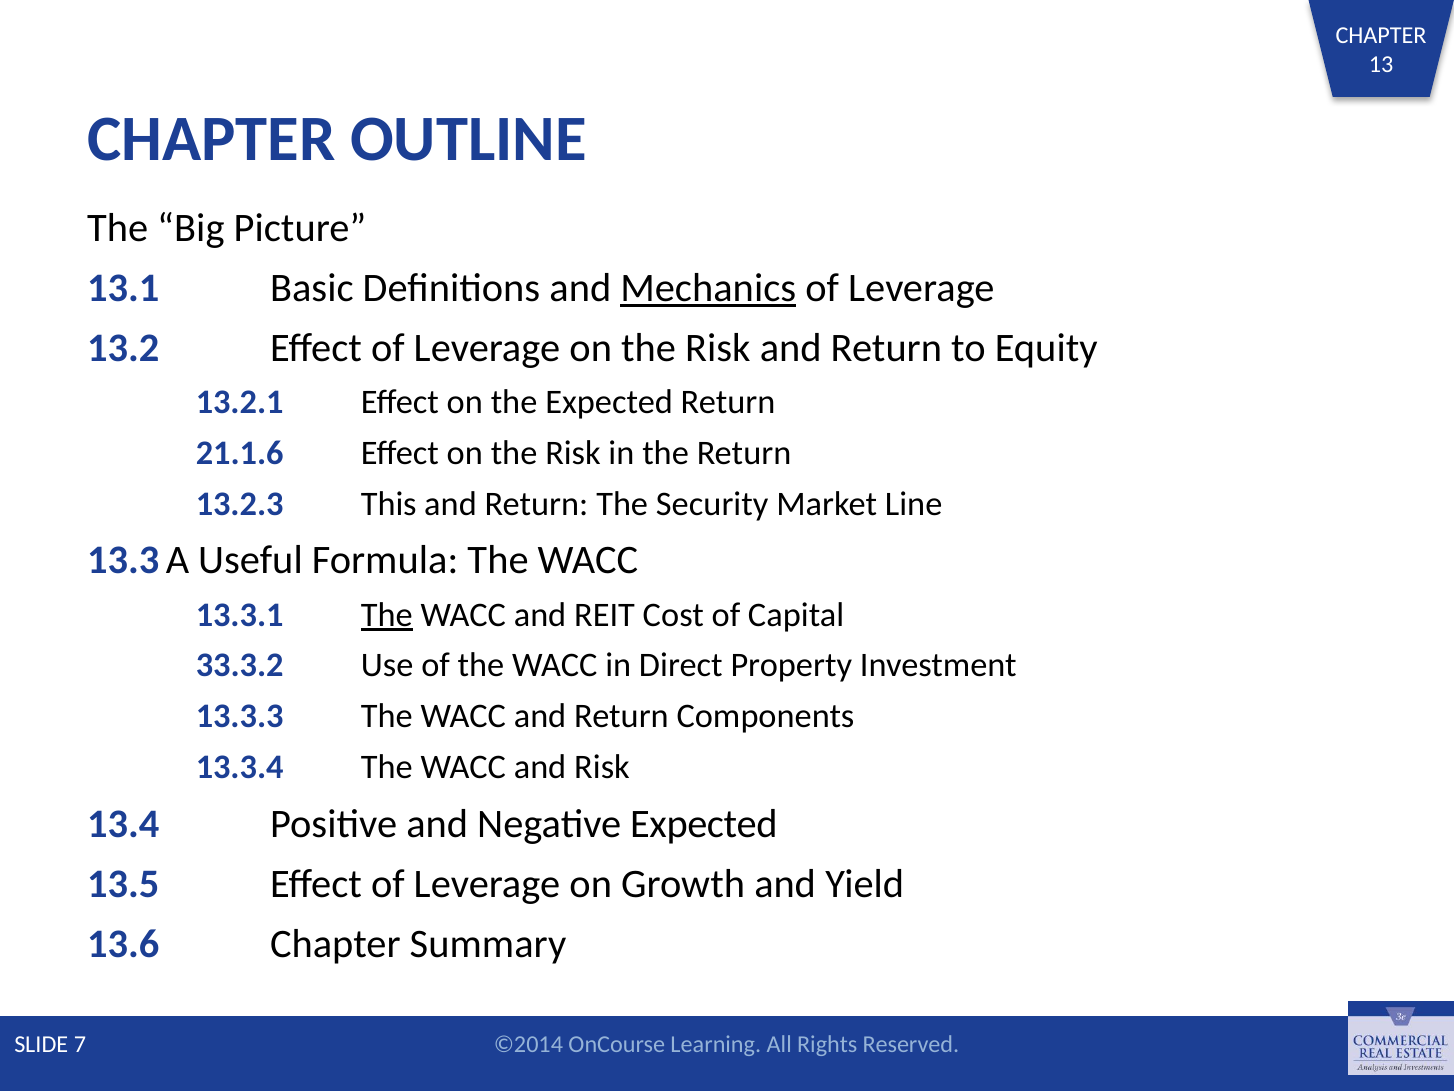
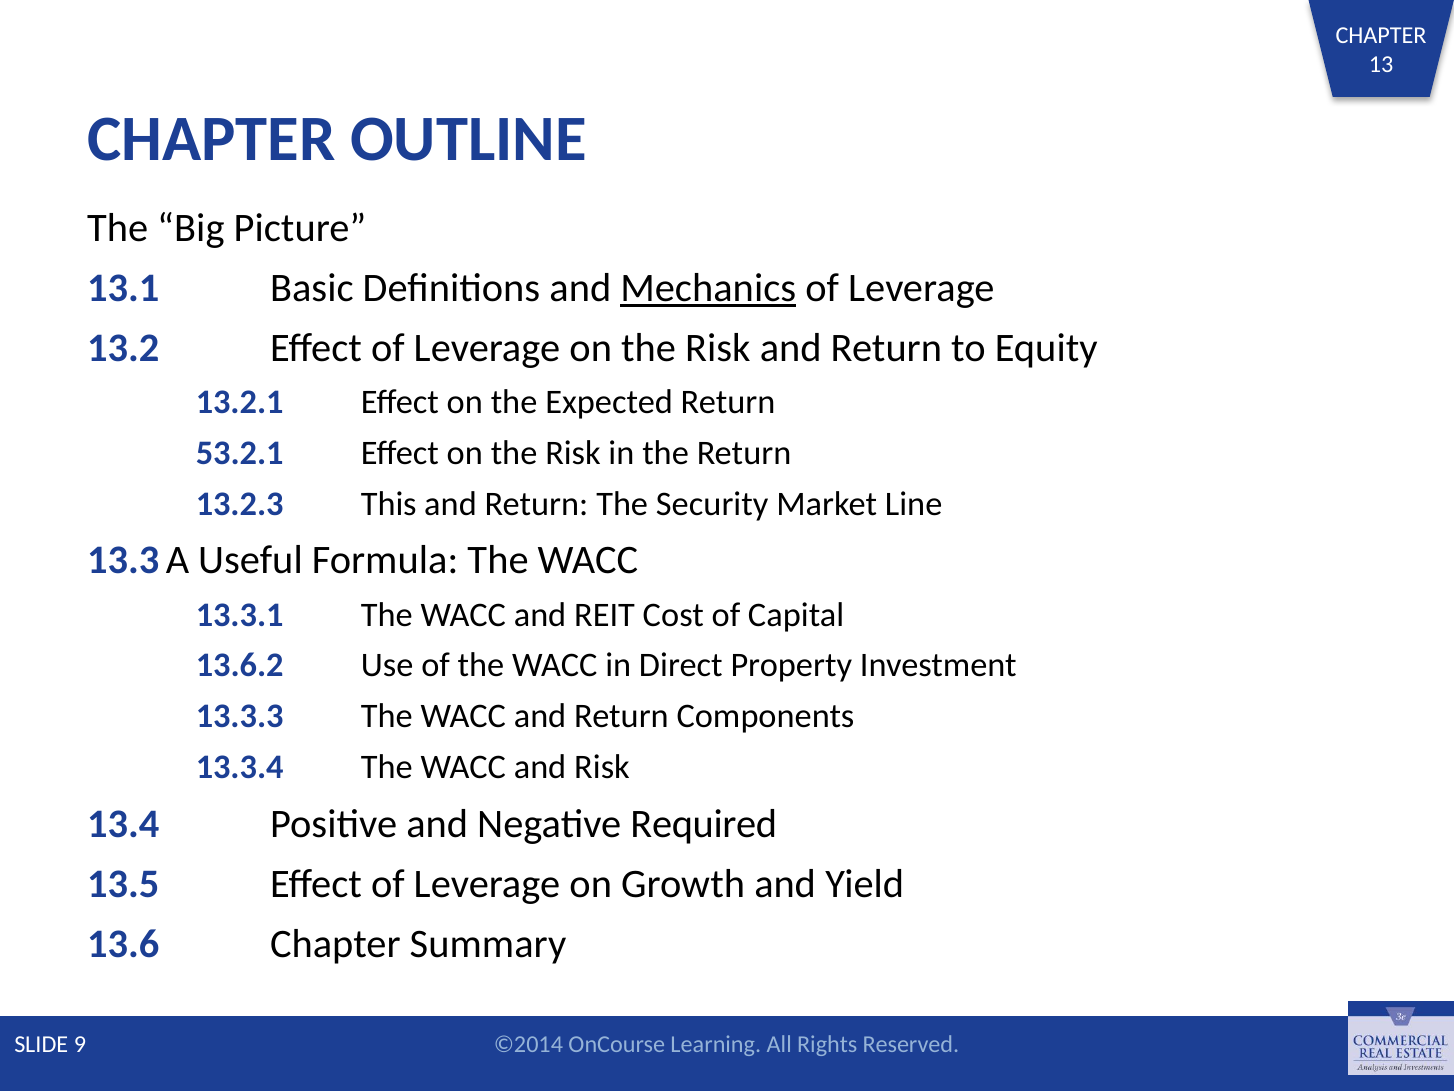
21.1.6: 21.1.6 -> 53.2.1 (240, 453)
The underline: present -> none (387, 614)
33.3.2: 33.3.2 -> 13.6.2 (240, 665)
Negative Expected: Expected -> Required (704, 824)
7: 7 -> 9 (80, 1044)
